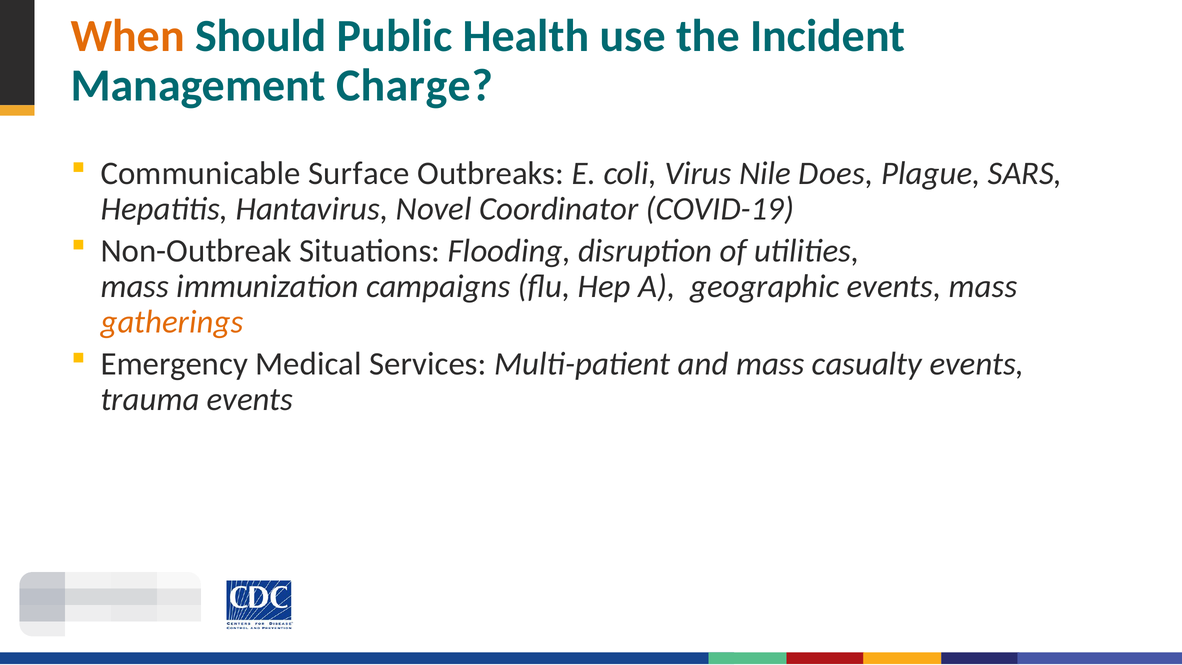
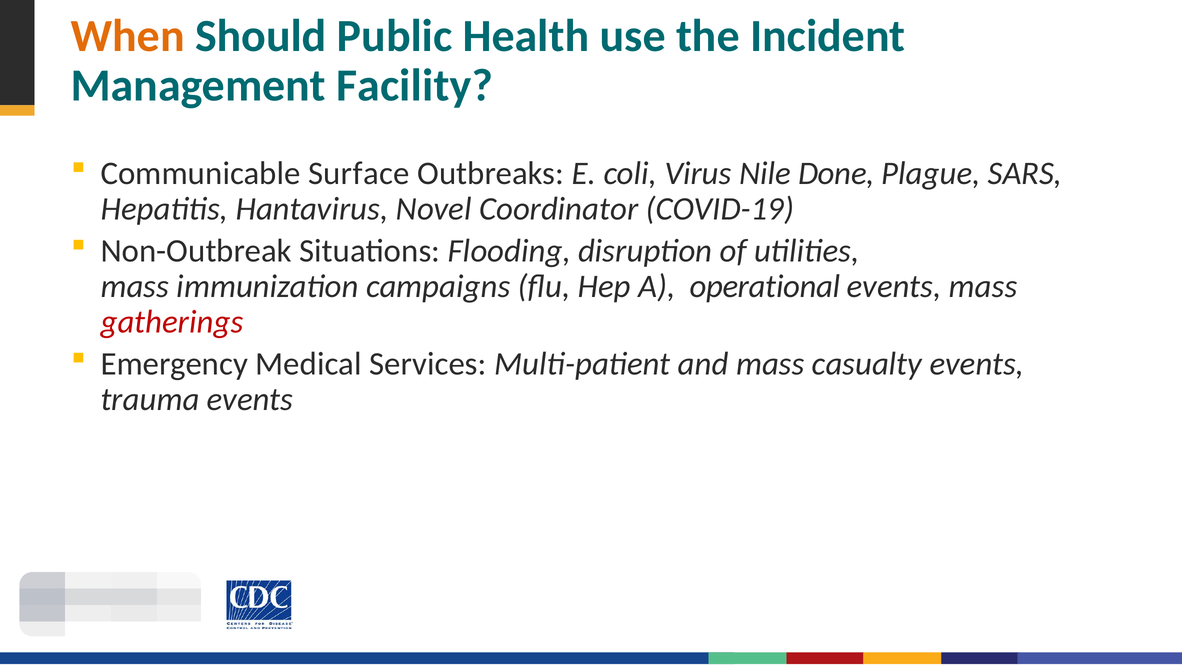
Charge: Charge -> Facility (415, 86)
Does: Does -> Done (836, 173)
geographic: geographic -> operational (765, 286)
gatherings colour: orange -> red (172, 322)
